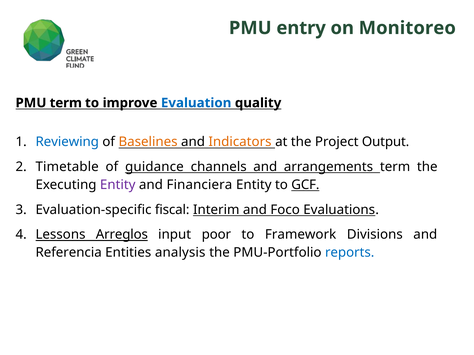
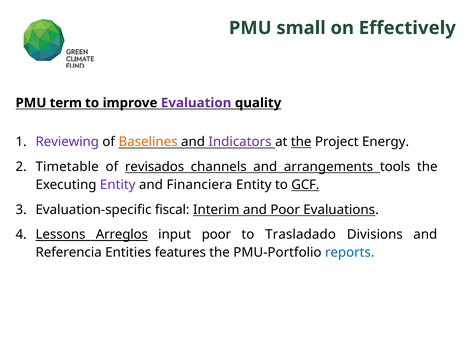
entry: entry -> small (301, 28)
Monitoreo: Monitoreo -> Effectively (407, 28)
Evaluation colour: blue -> purple (196, 103)
Reviewing colour: blue -> purple (67, 142)
Indicators colour: orange -> purple (240, 142)
the underline: none -> present (301, 142)
Output: Output -> Energy (386, 142)
guidance: guidance -> revisados (155, 167)
arrangements term: term -> tools (395, 167)
and Foco: Foco -> Poor (285, 210)
Framework: Framework -> Trasladado (301, 235)
analysis: analysis -> features (180, 253)
